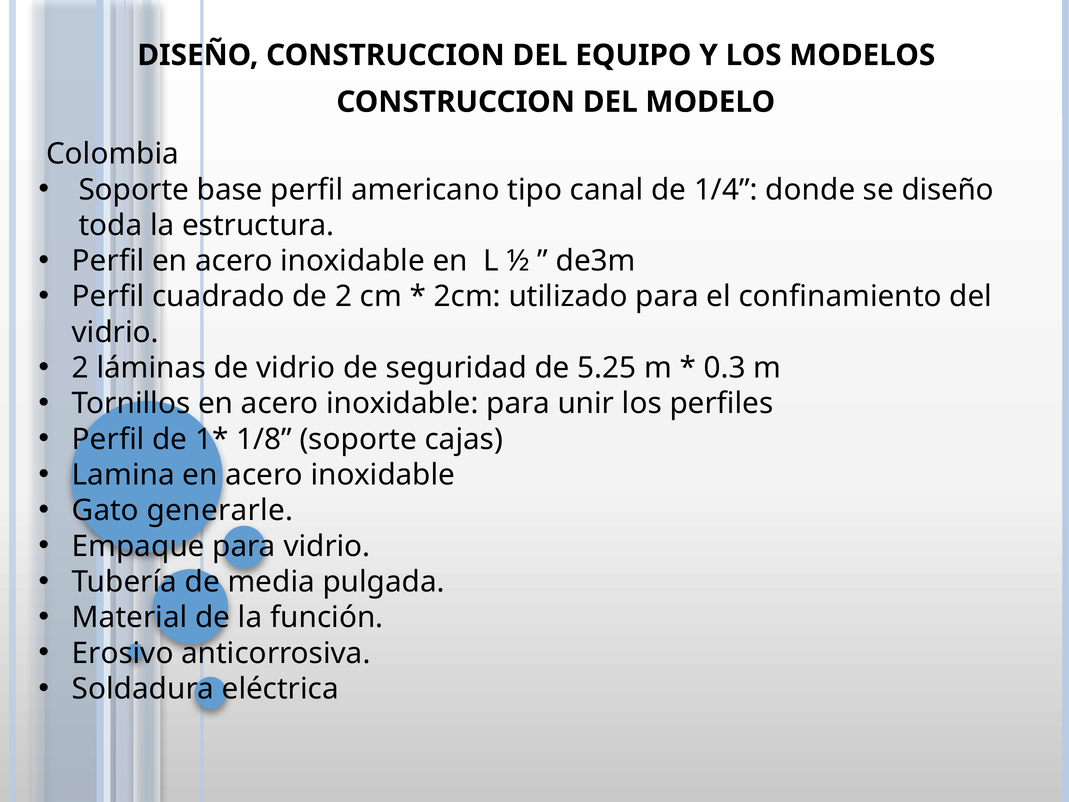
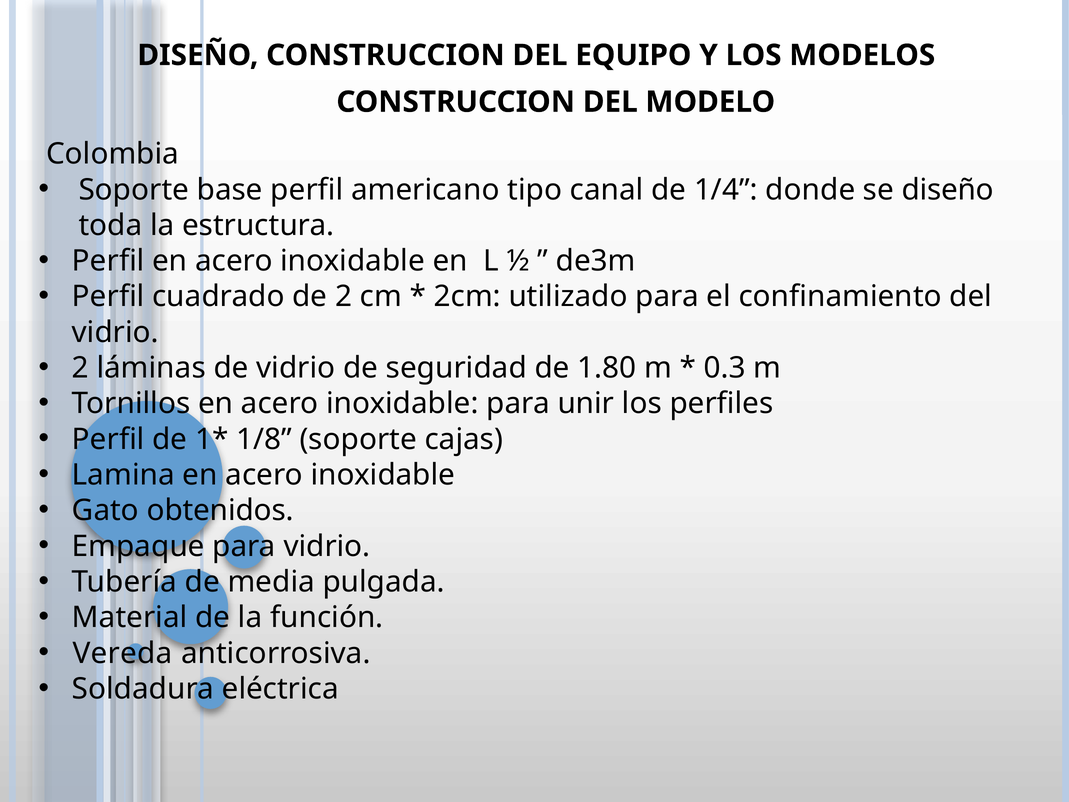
5.25: 5.25 -> 1.80 (607, 368)
generarle: generarle -> obtenidos (220, 510)
Erosivo: Erosivo -> Vereda (123, 653)
